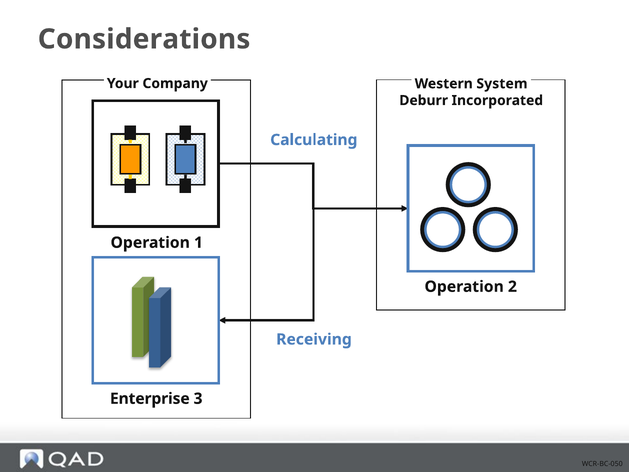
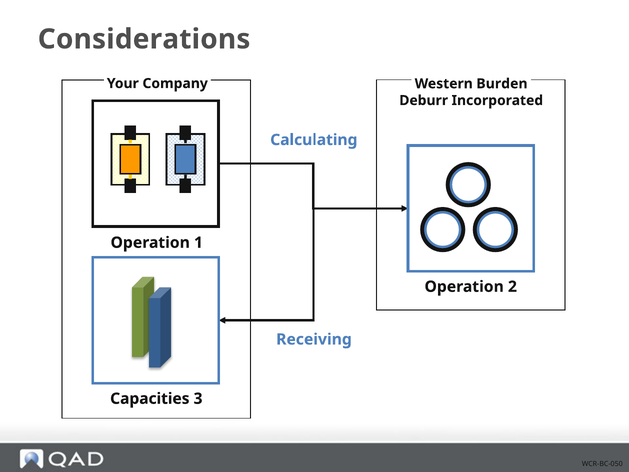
System: System -> Burden (502, 84)
Enterprise: Enterprise -> Capacities (150, 398)
